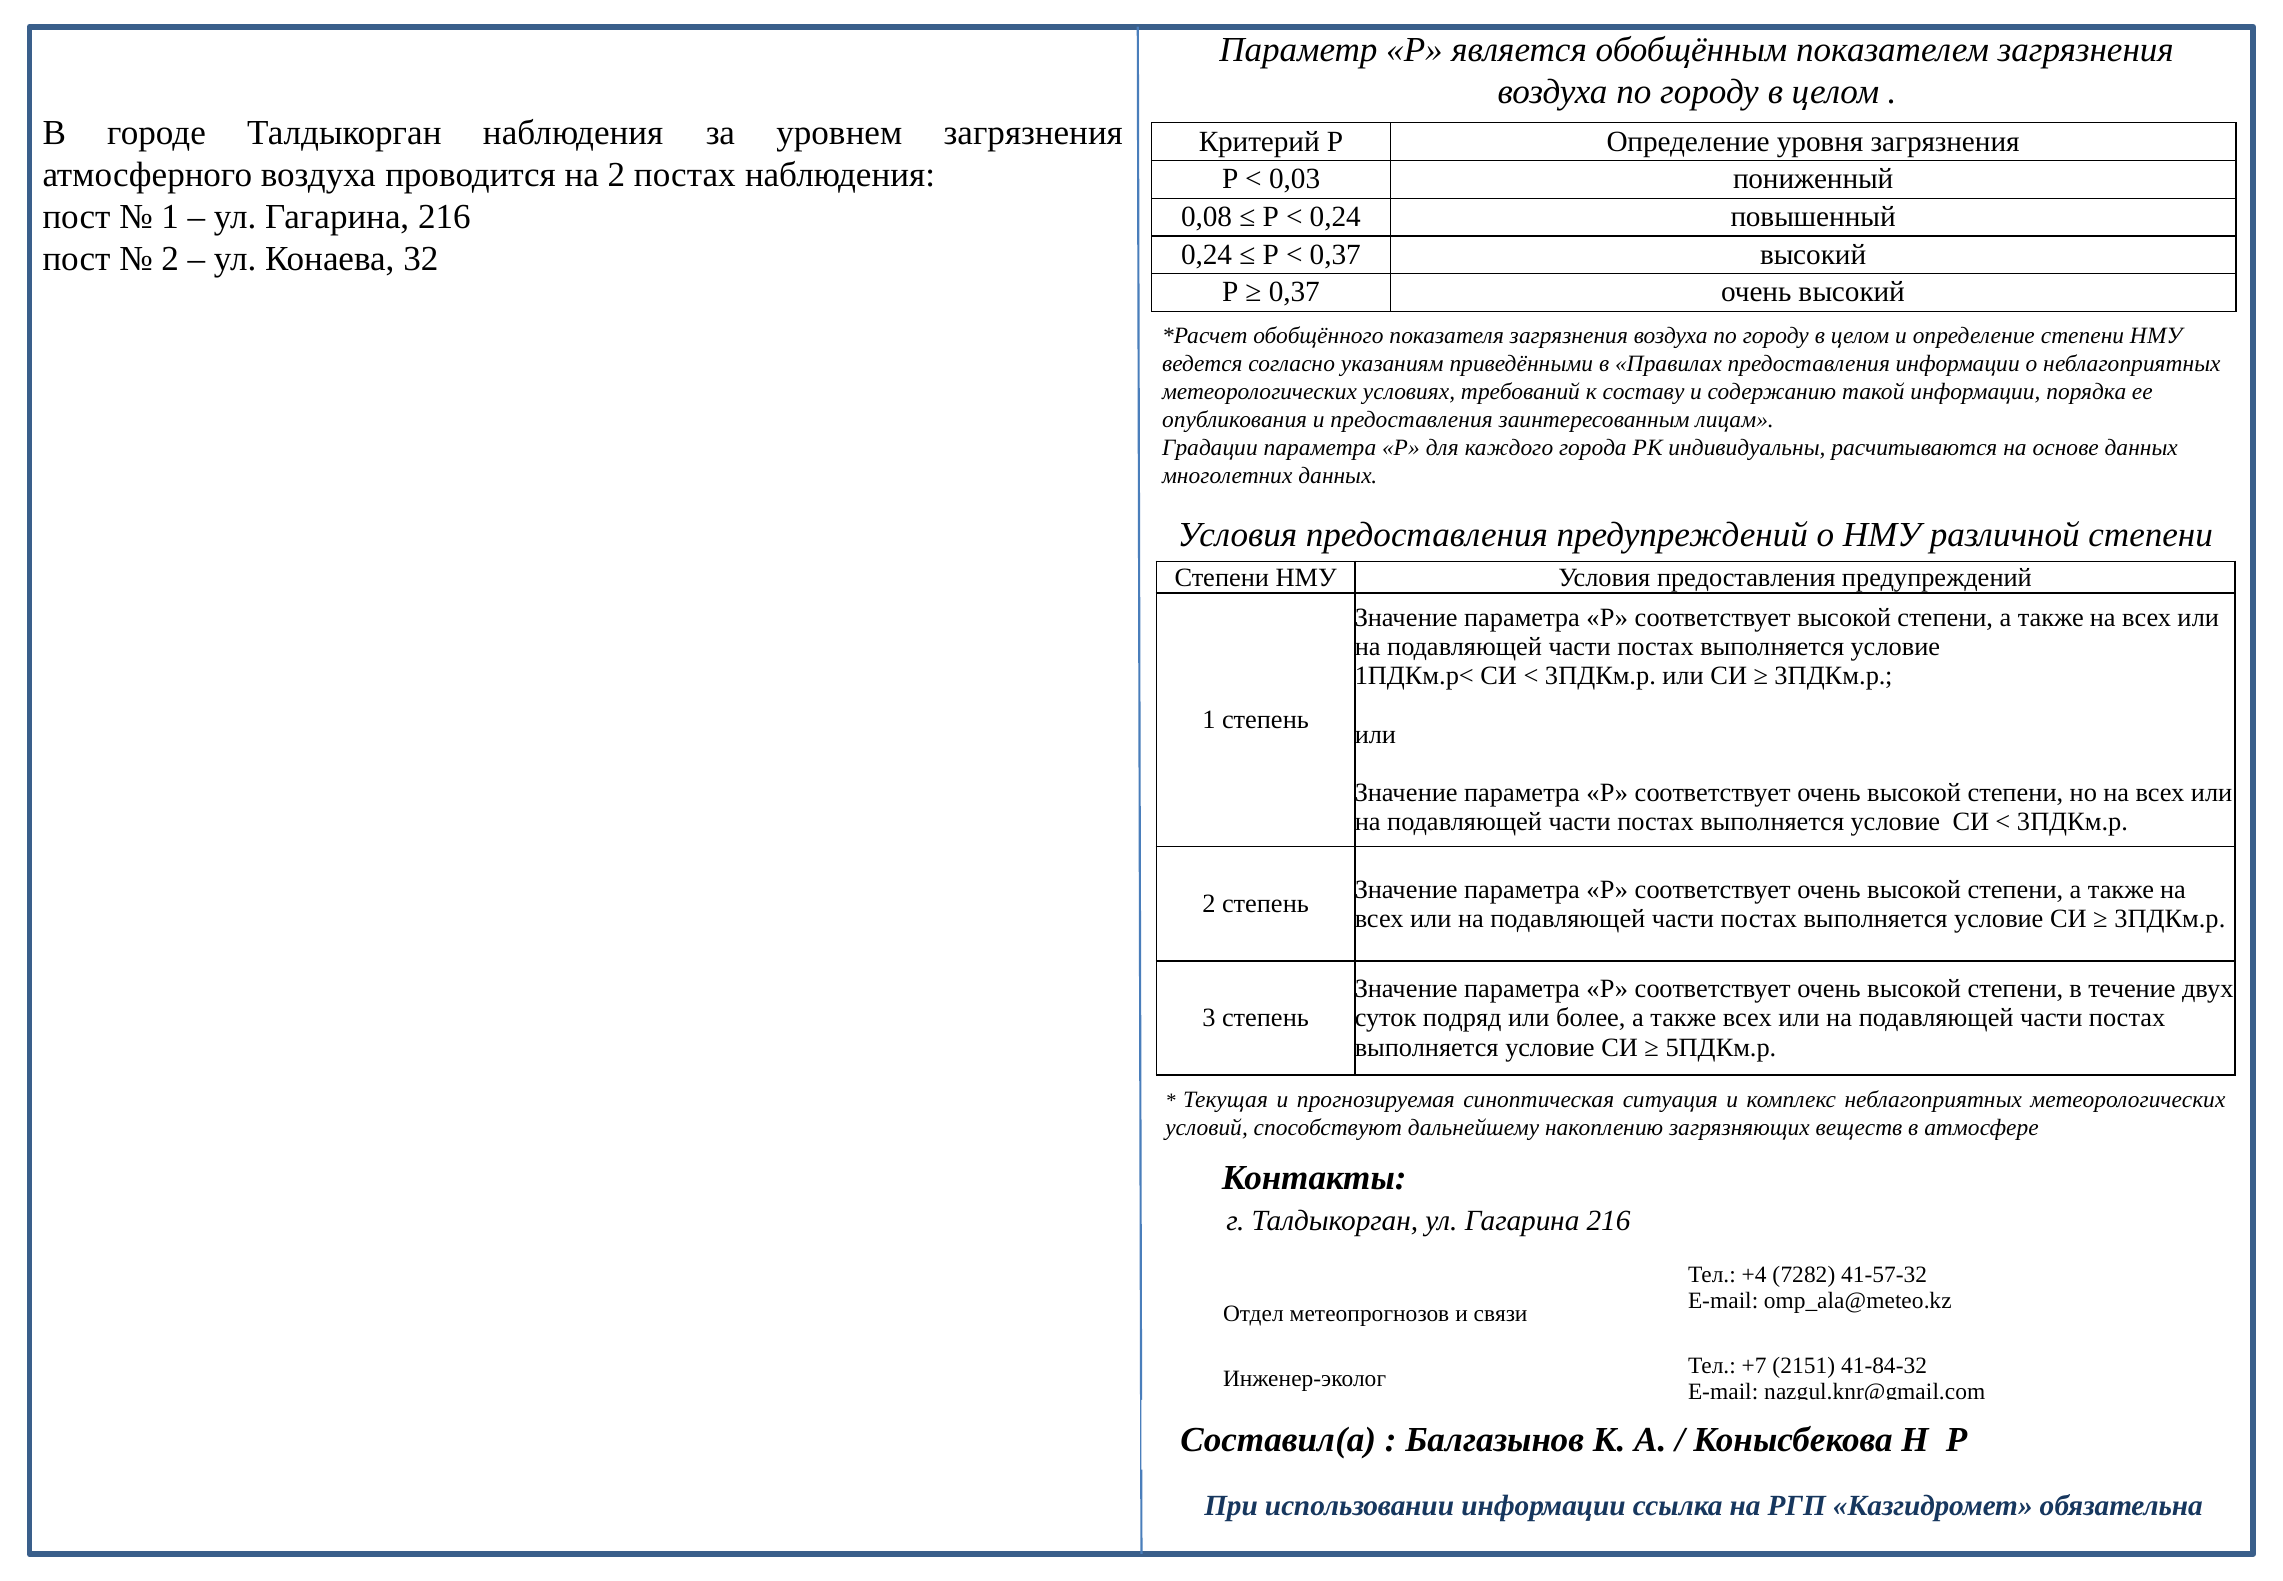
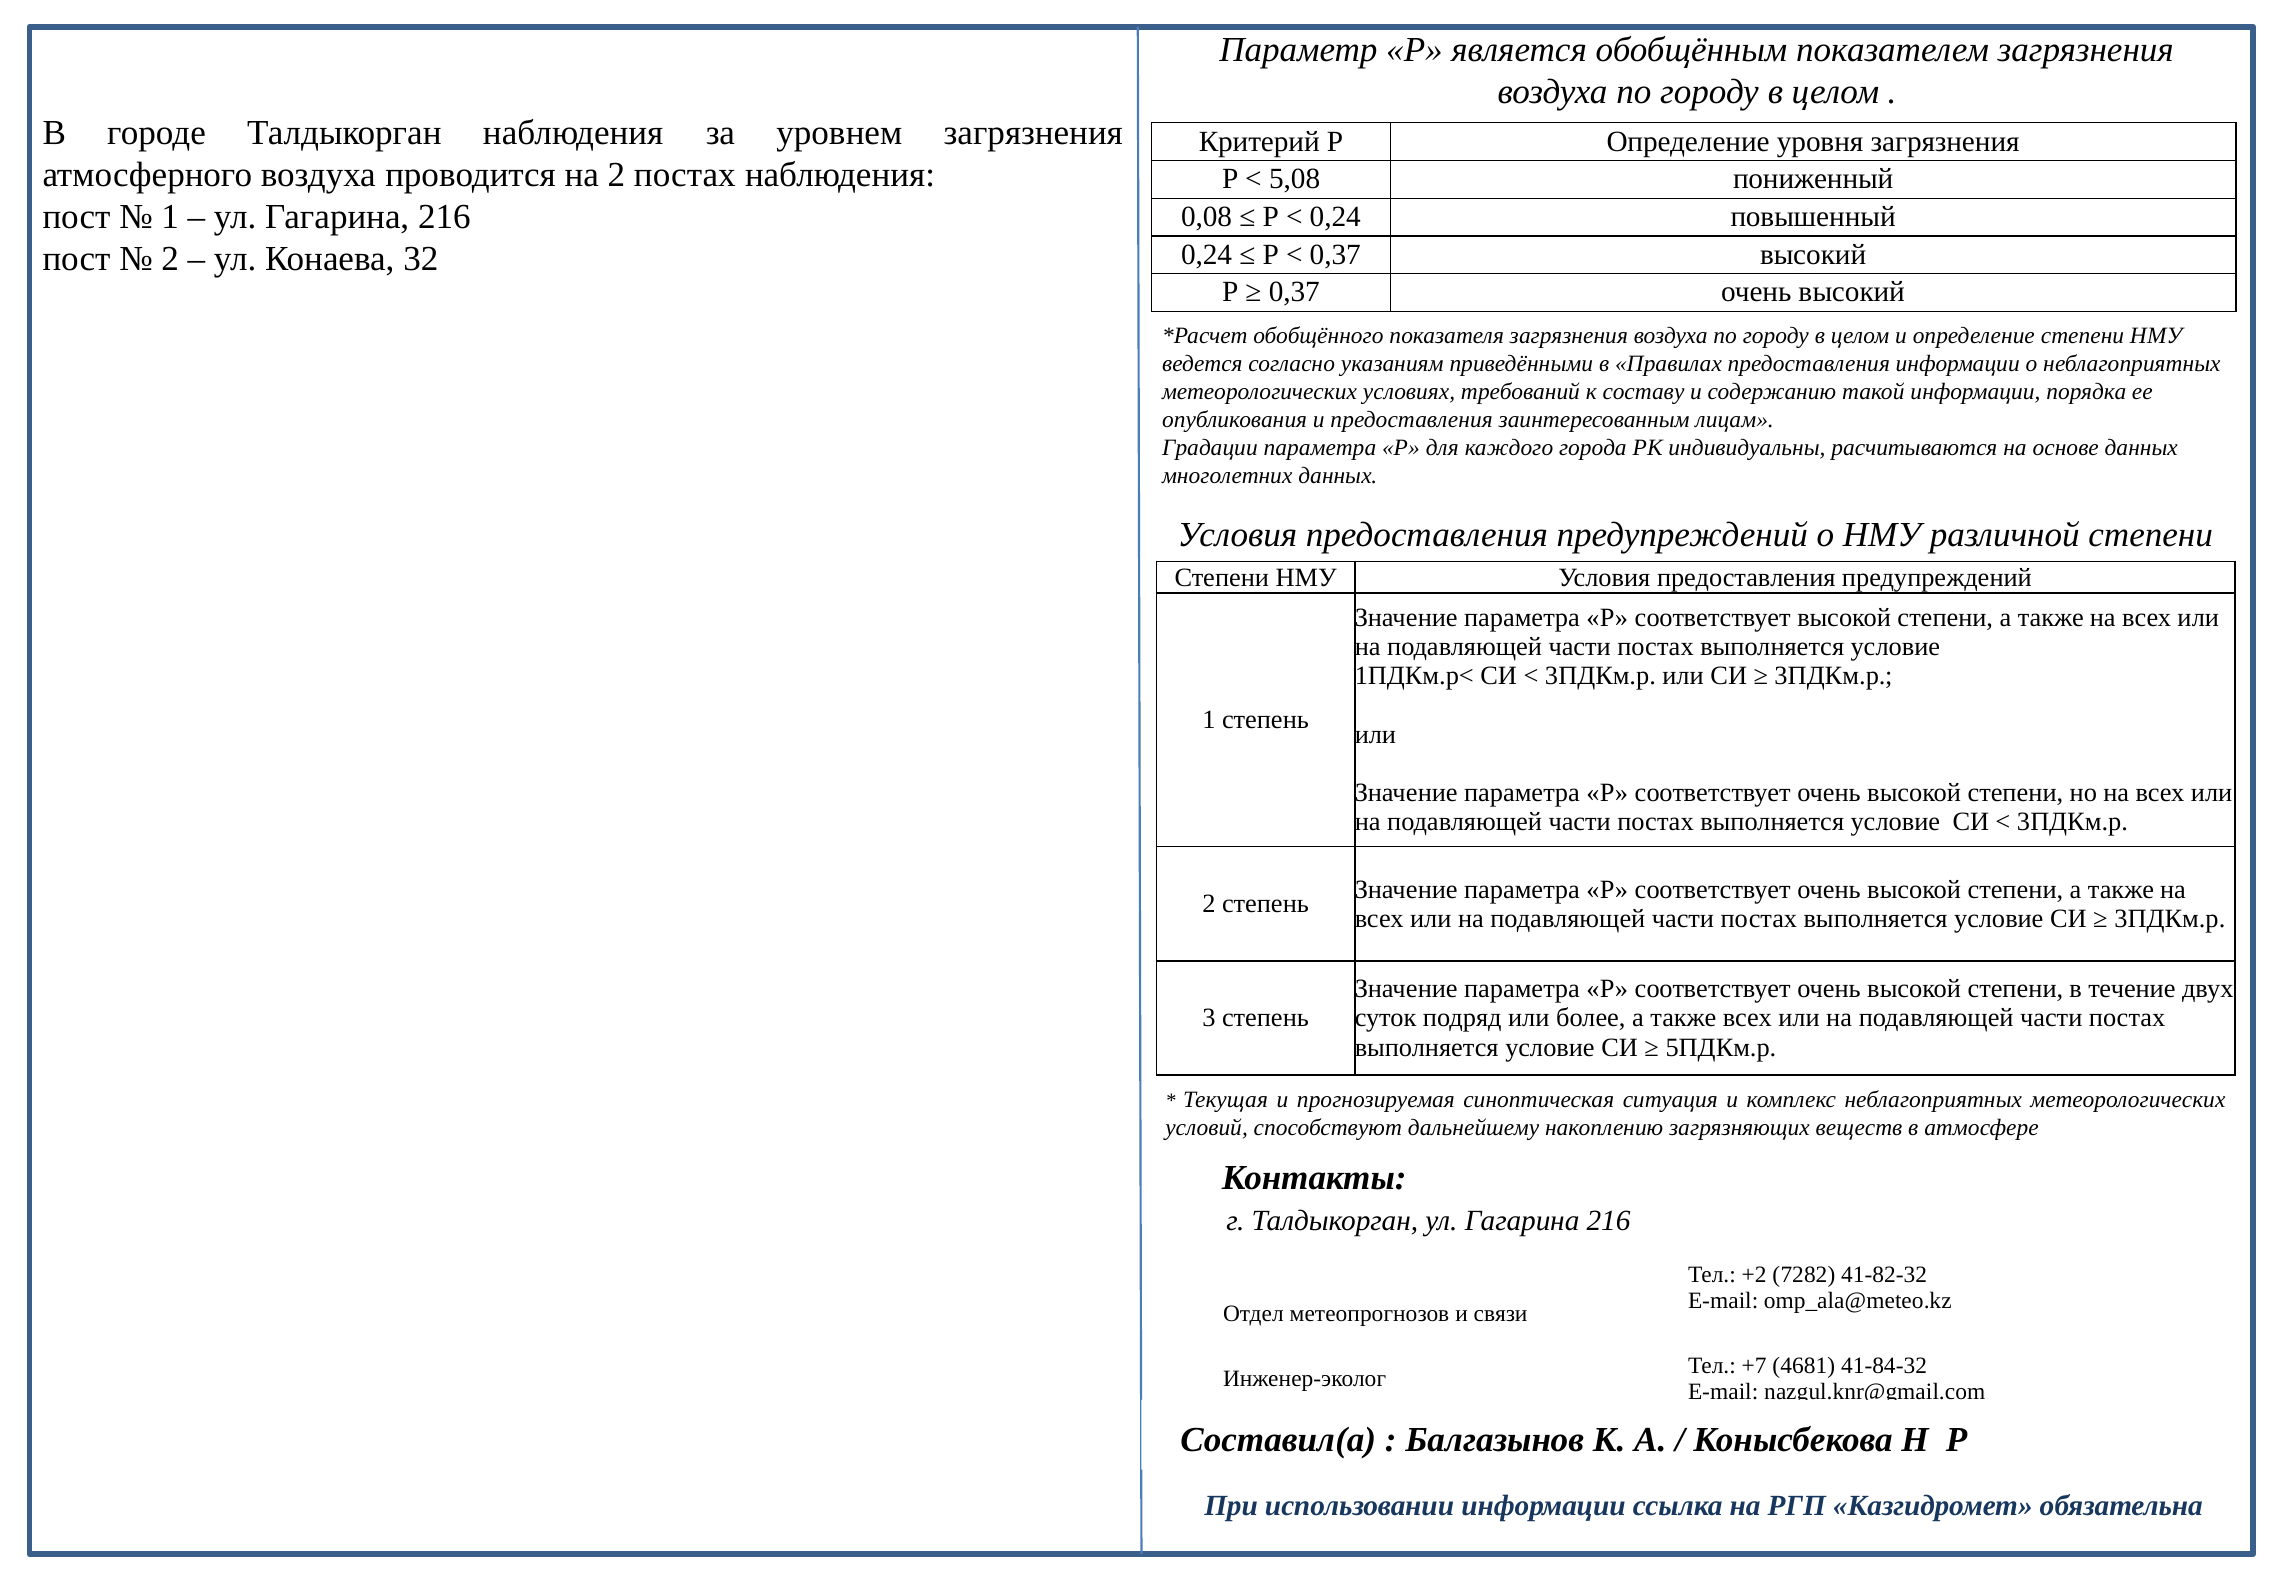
0,03: 0,03 -> 5,08 (1295, 179)
+4: +4 -> +2 (1754, 1274)
41-57-32: 41-57-32 -> 41-82-32 (1884, 1274)
2151: 2151 -> 4681 (1804, 1365)
